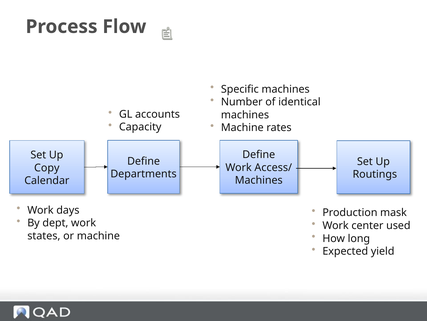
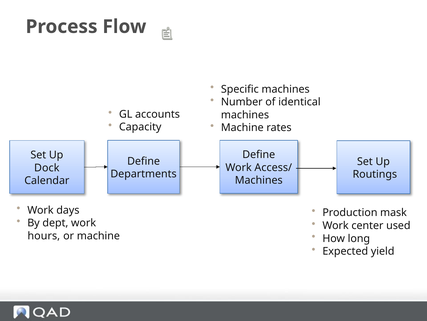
Copy: Copy -> Dock (47, 167)
states: states -> hours (44, 235)
